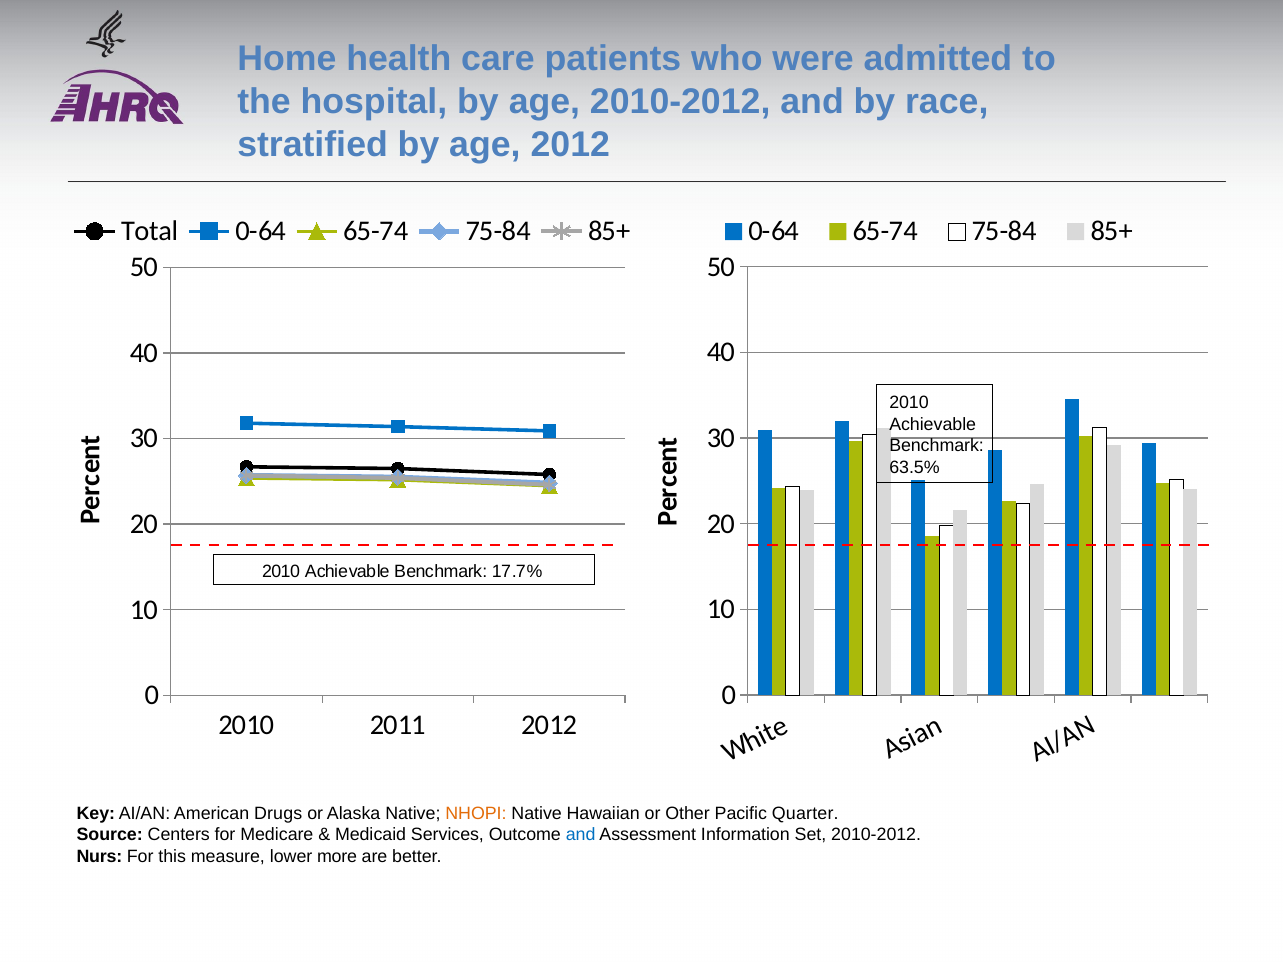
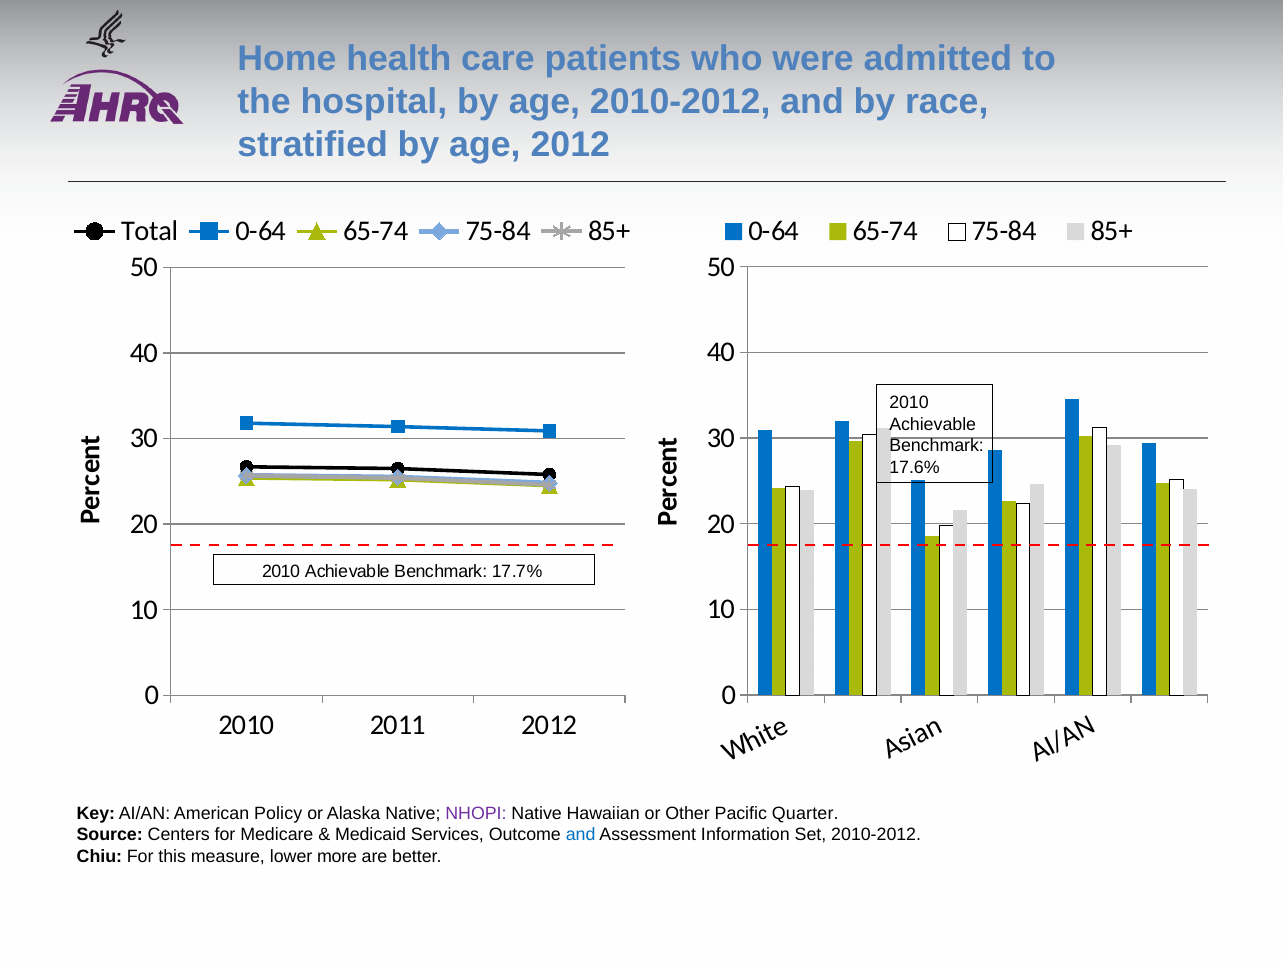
63.5%: 63.5% -> 17.6% (914, 467)
Drugs: Drugs -> Policy (278, 814)
NHOPI colour: orange -> purple (476, 814)
Nurs: Nurs -> Chiu (99, 857)
